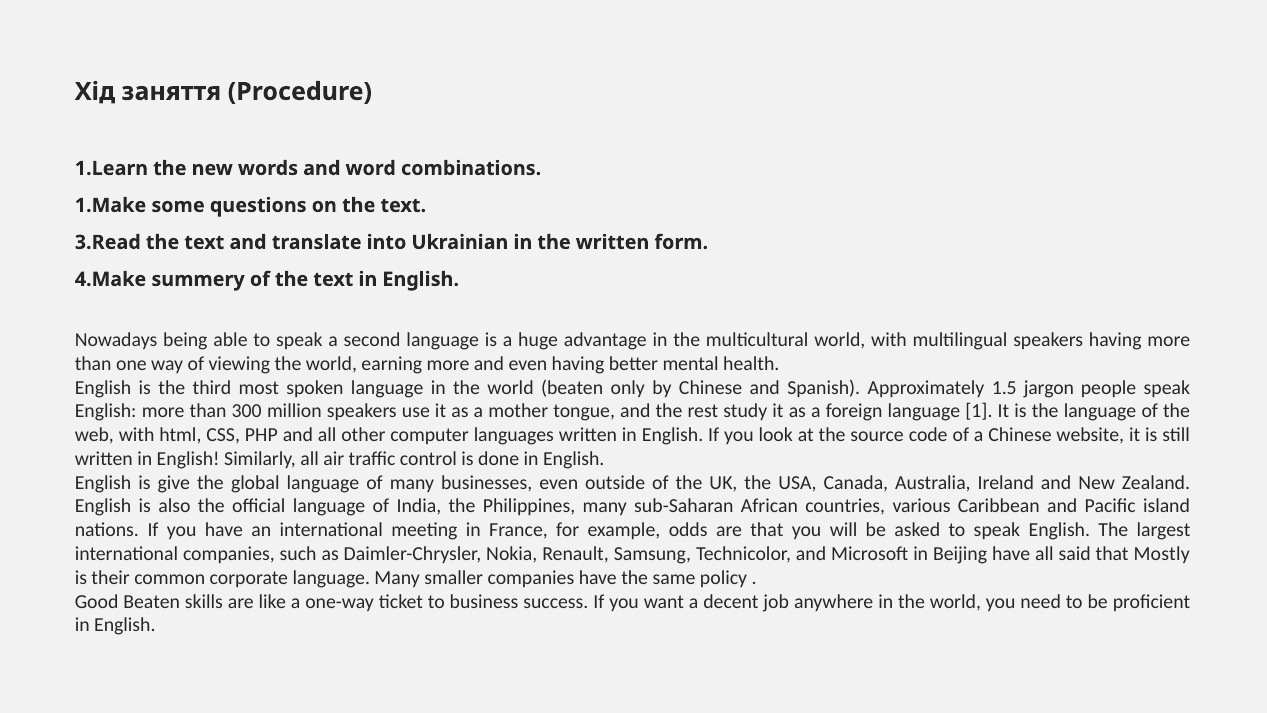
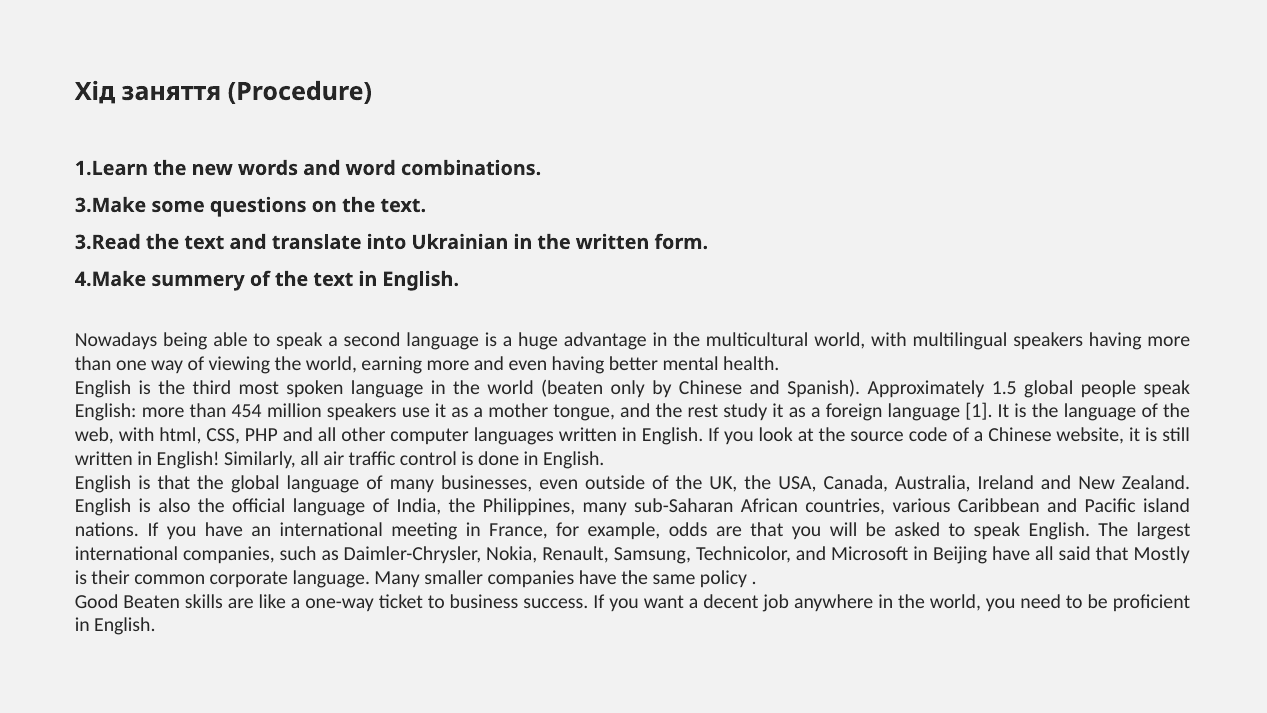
1.Make: 1.Make -> 3.Make (111, 205)
1.5 jargon: jargon -> global (1049, 387)
300: 300 -> 454 (247, 411)
is give: give -> that (174, 482)
